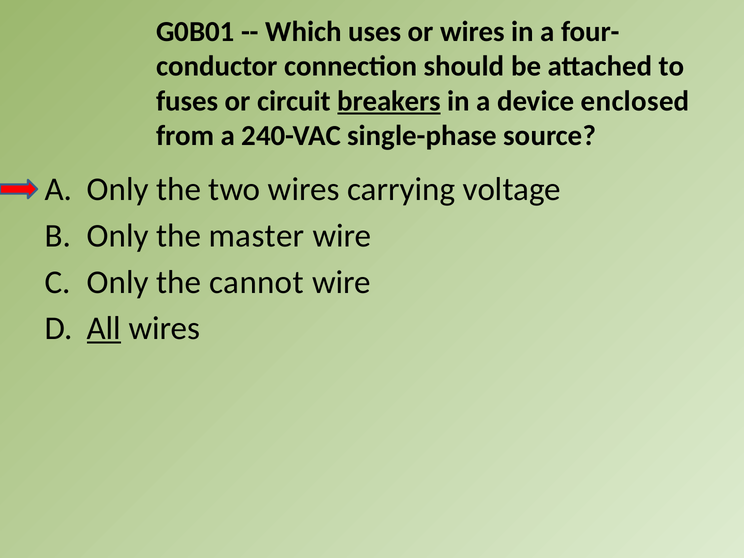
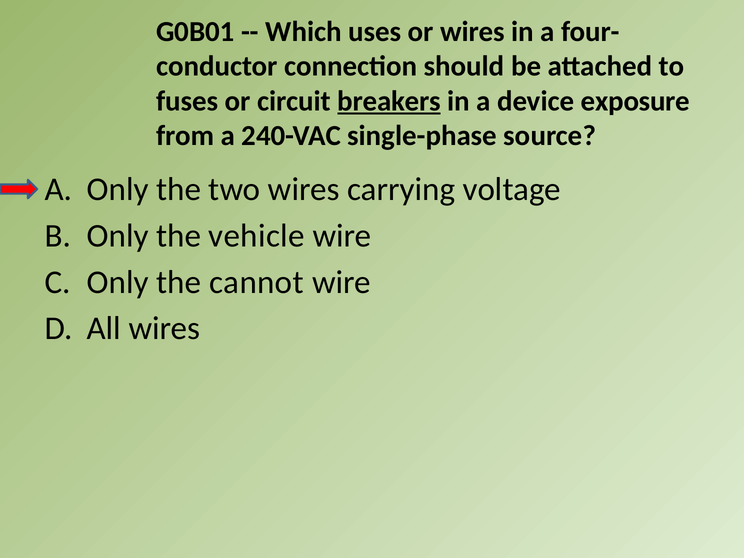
enclosed: enclosed -> exposure (635, 101)
master: master -> vehicle (257, 236)
All underline: present -> none (104, 328)
